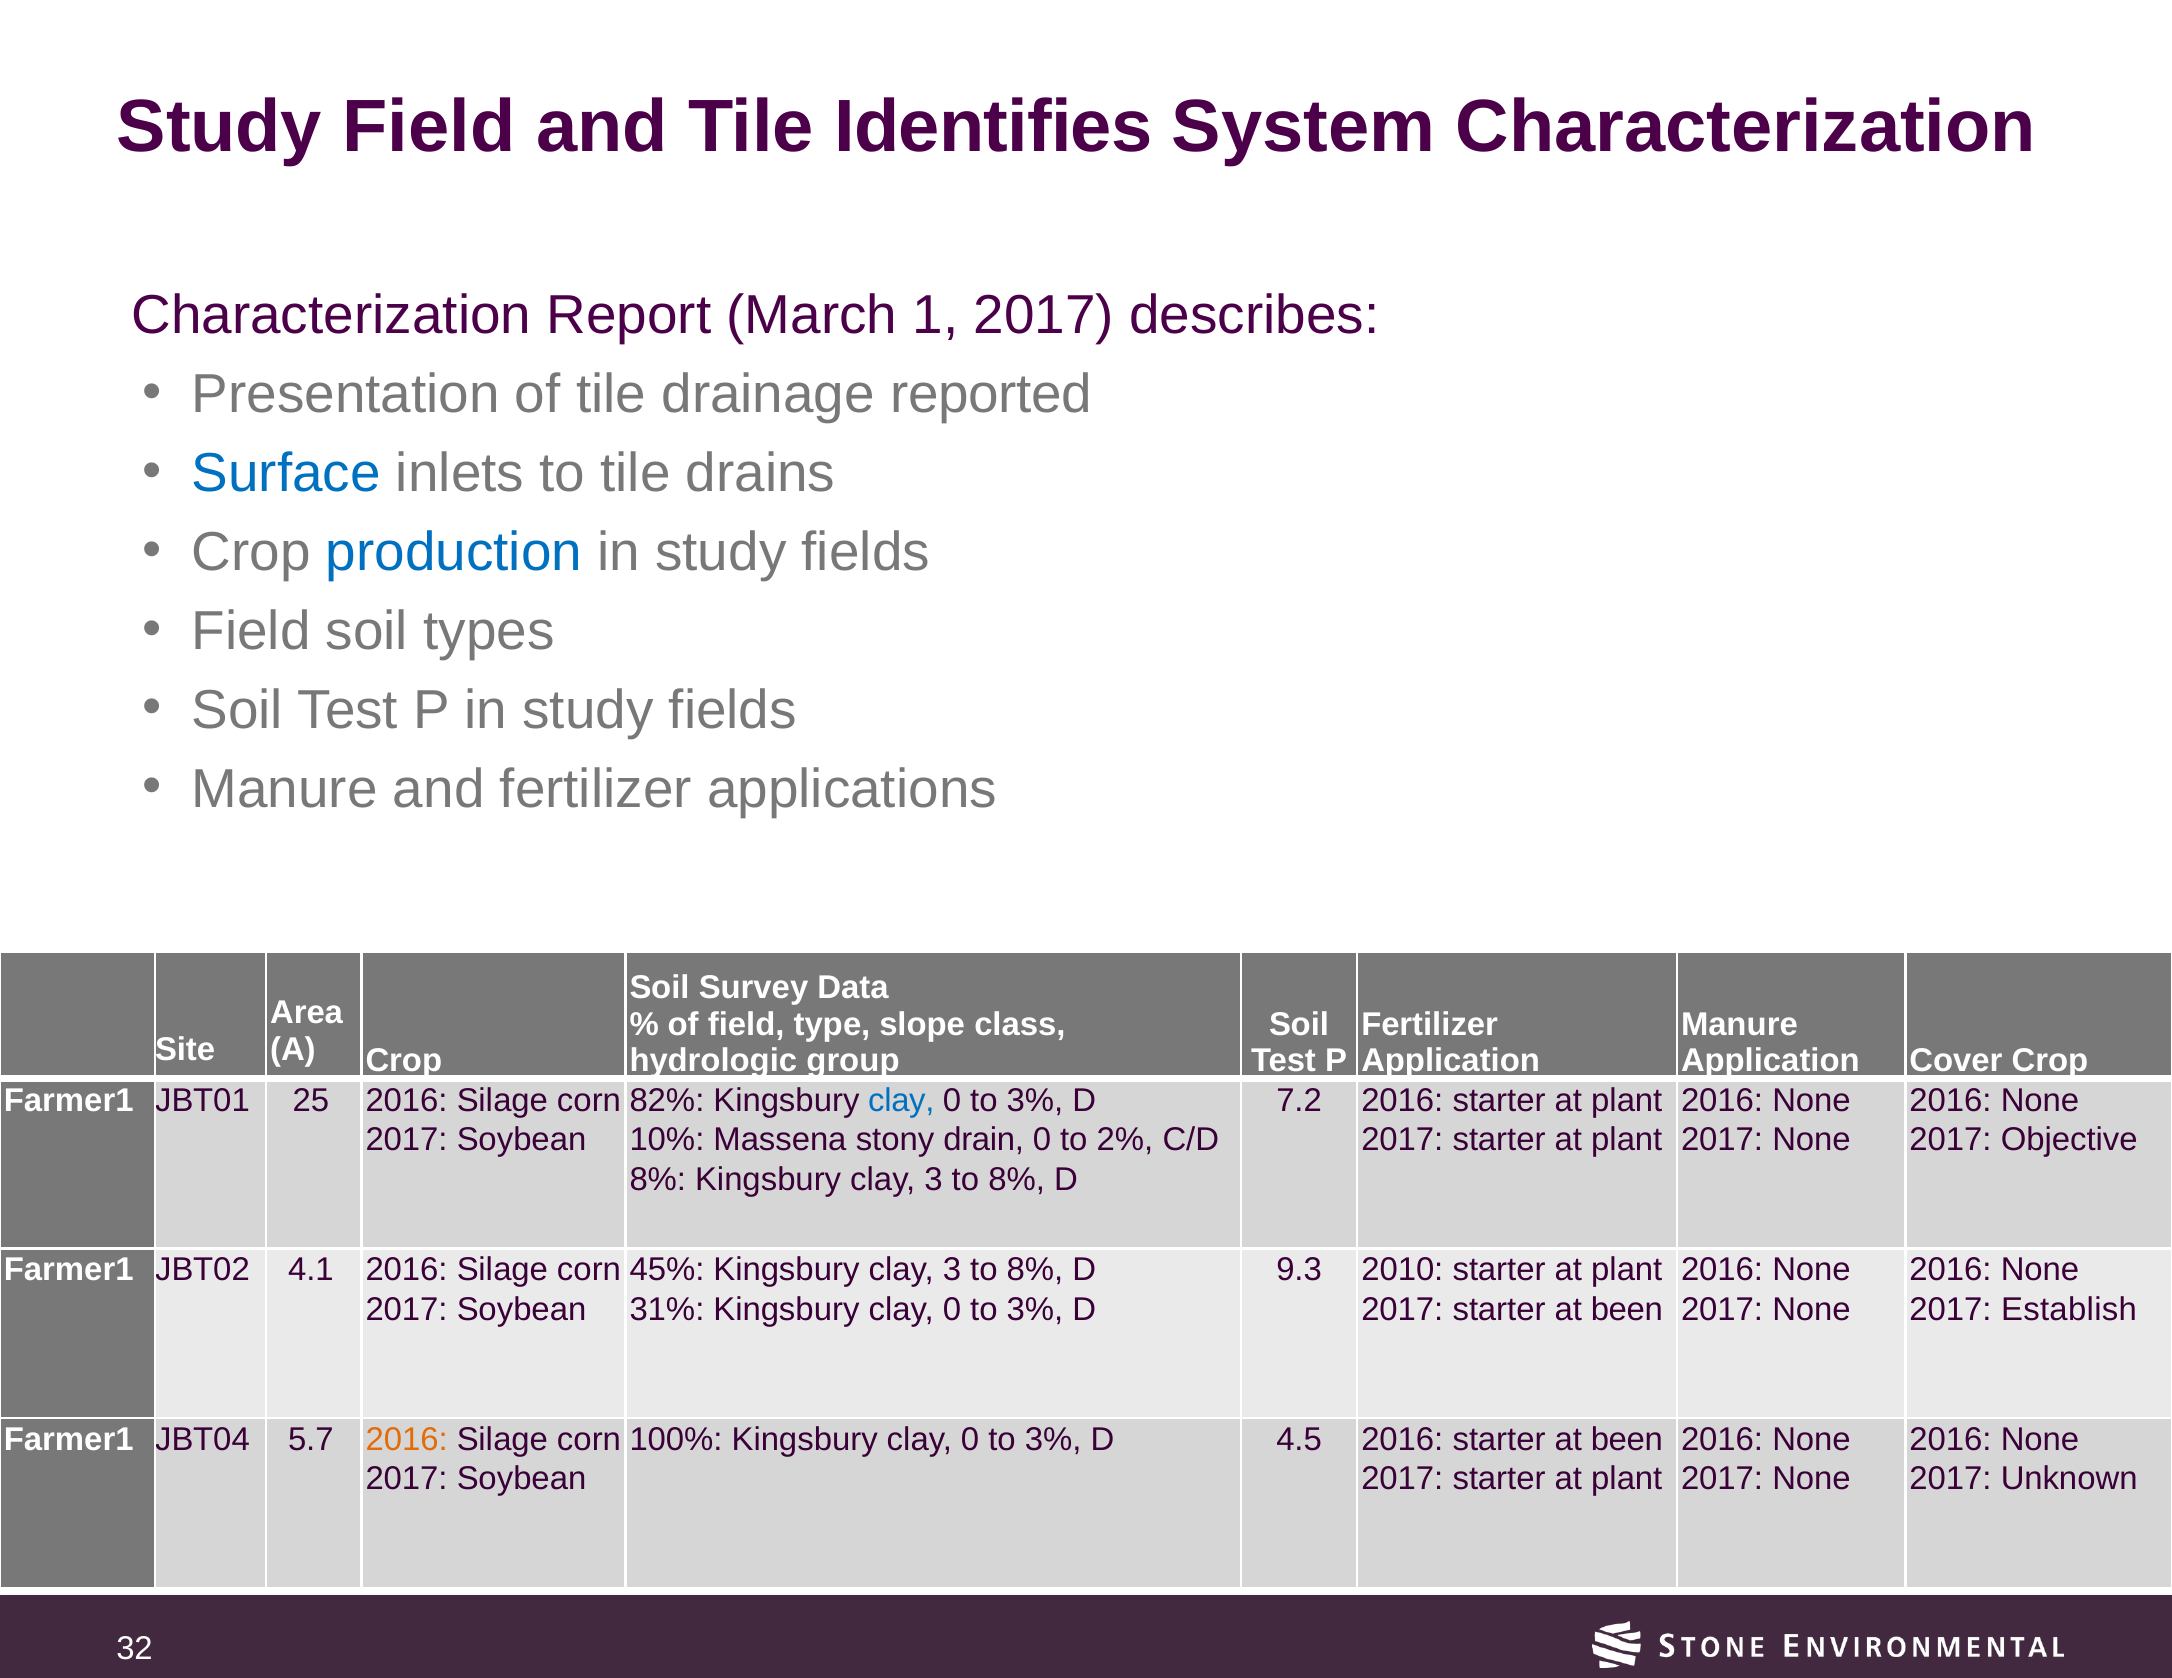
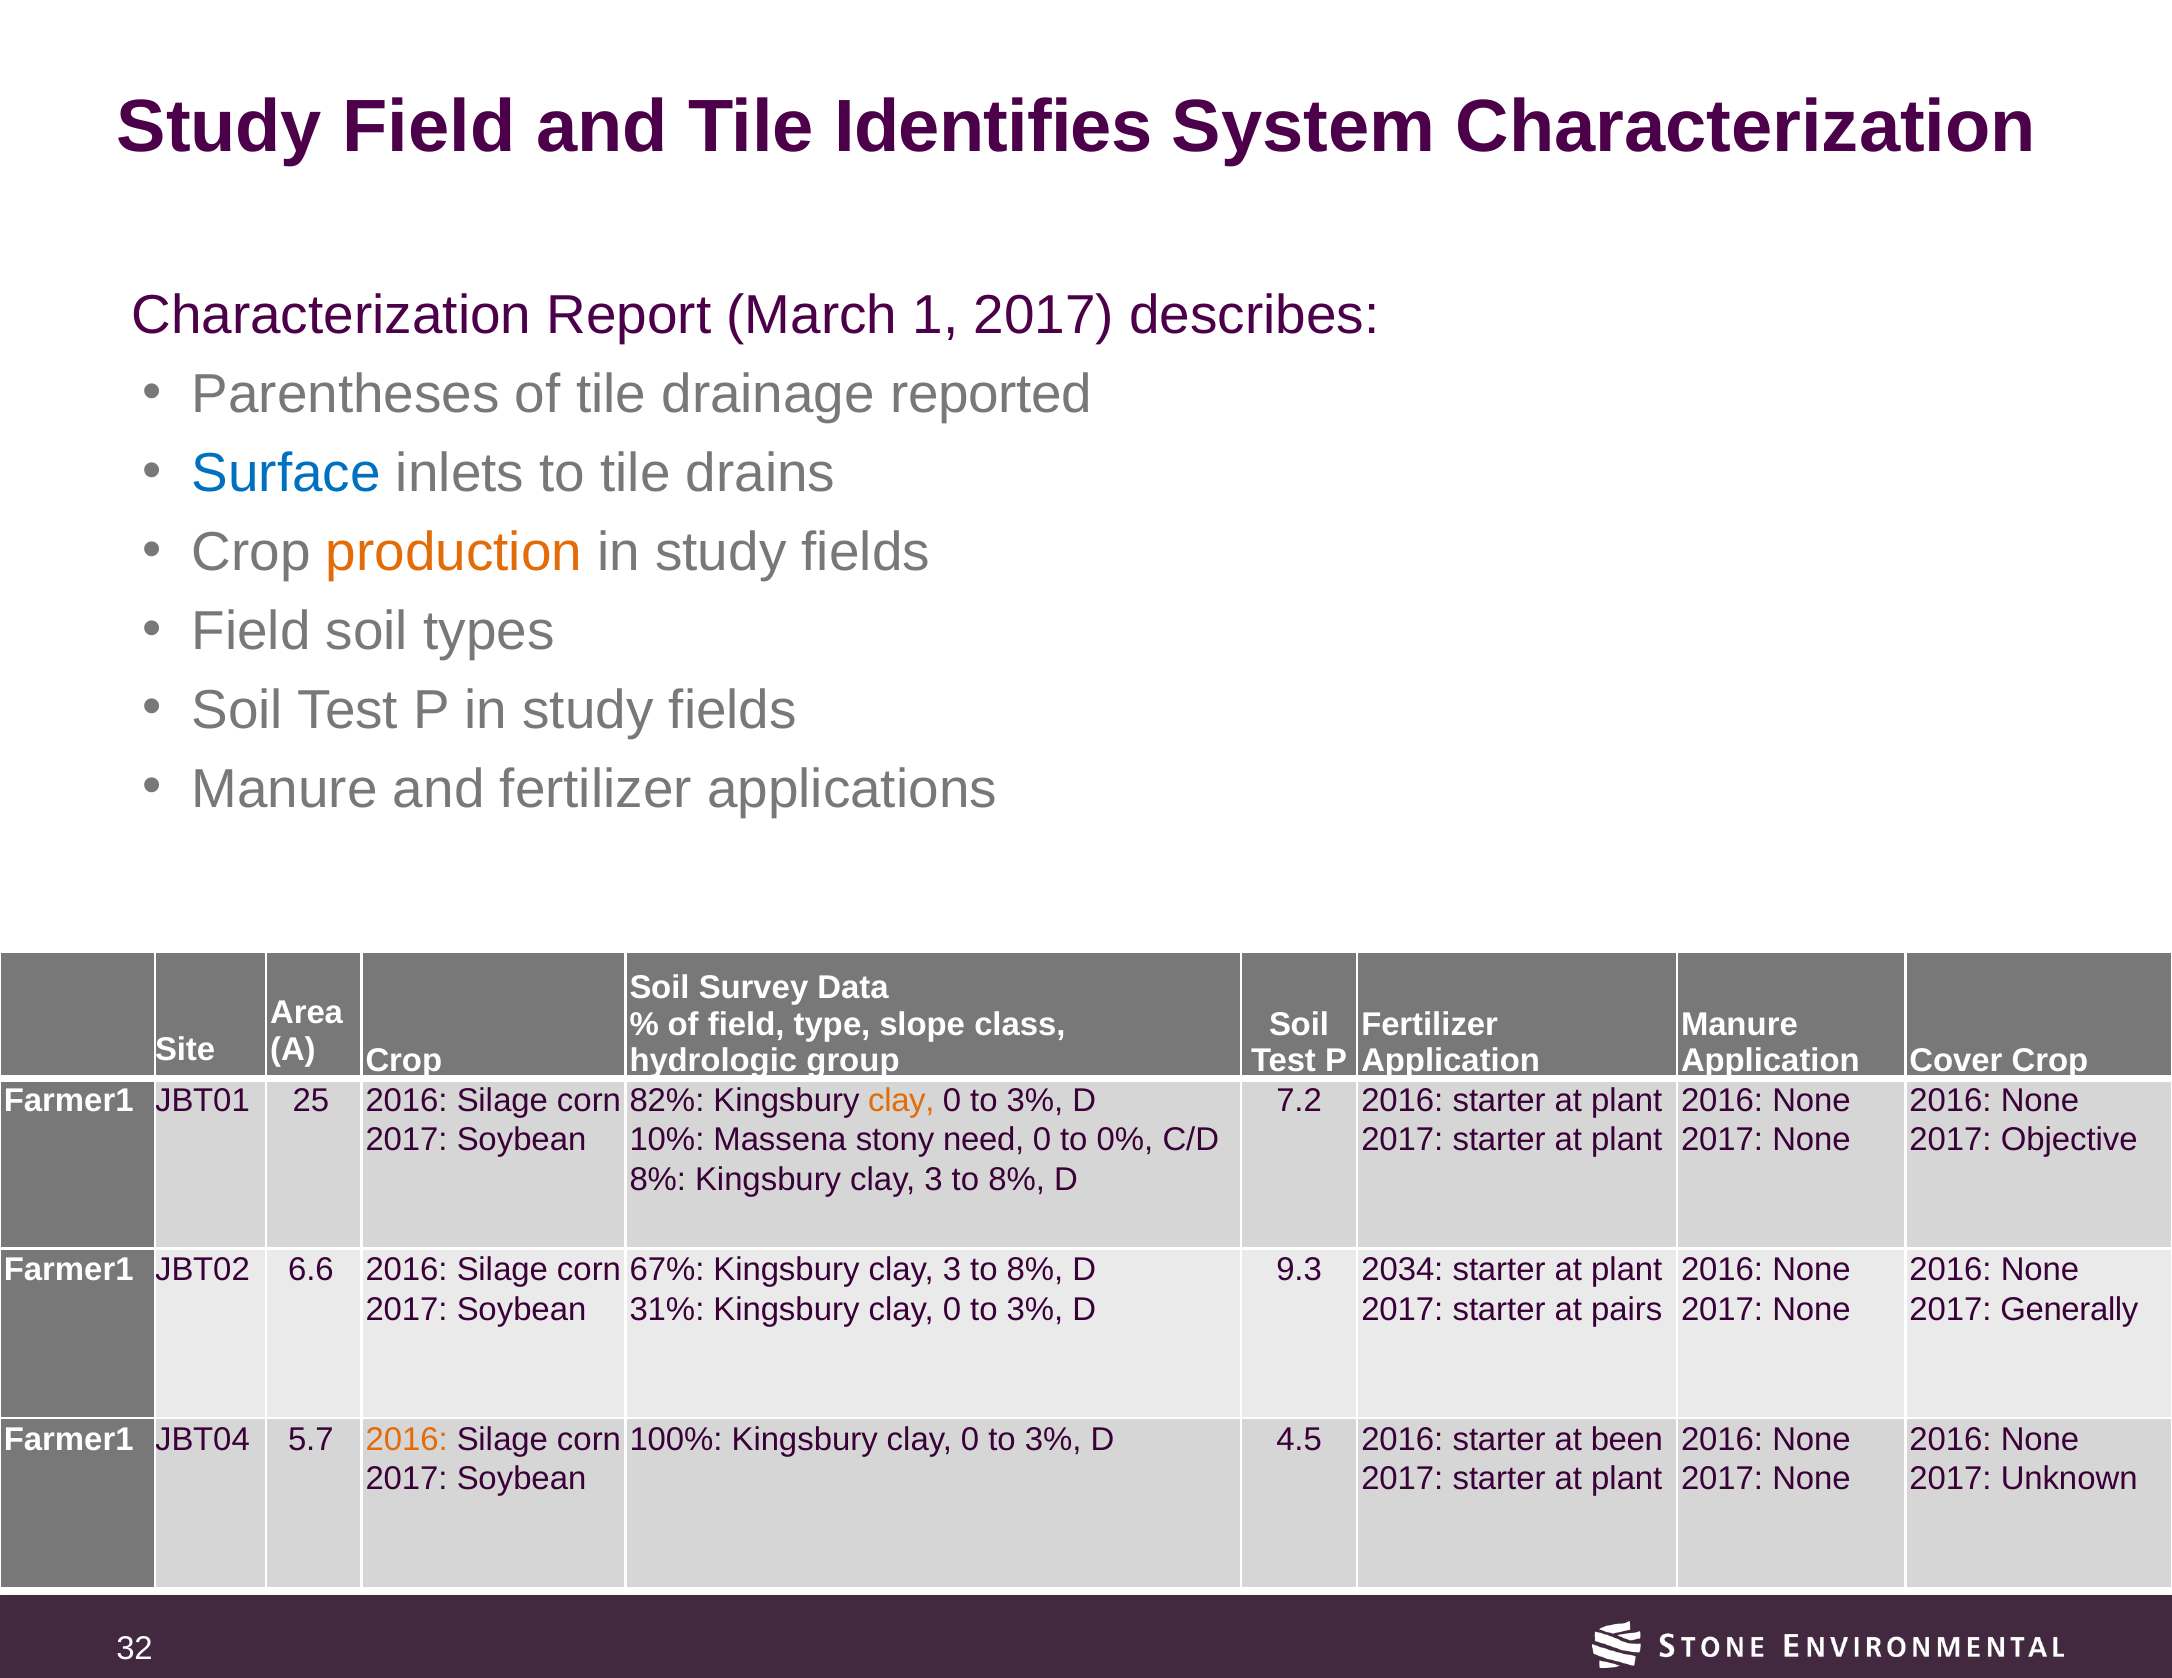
Presentation: Presentation -> Parentheses (346, 394)
production colour: blue -> orange (454, 552)
clay colour: blue -> orange (901, 1101)
drain: drain -> need (984, 1140)
2%: 2% -> 0% (1125, 1140)
4.1: 4.1 -> 6.6 (311, 1270)
45%: 45% -> 67% (667, 1270)
2010: 2010 -> 2034 (1402, 1270)
2017 starter at been: been -> pairs (1627, 1310)
Establish: Establish -> Generally (2069, 1310)
